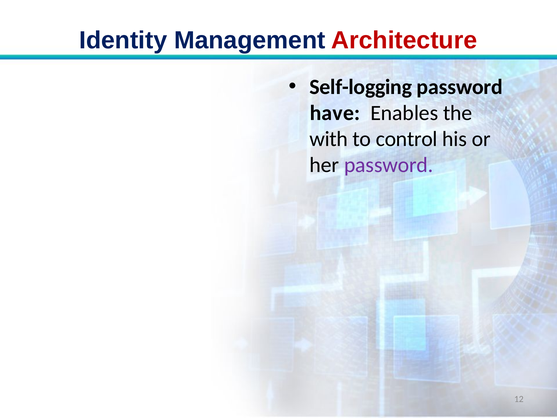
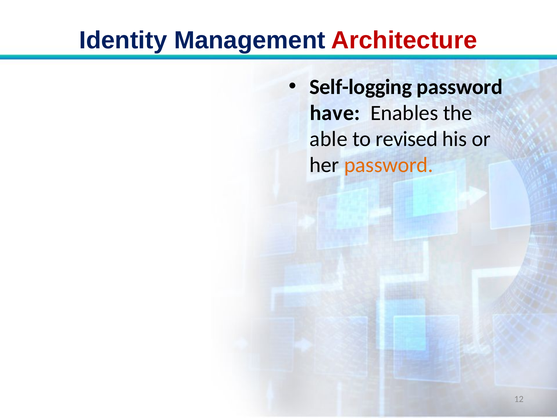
with: with -> able (328, 139)
control: control -> revised (407, 139)
password colour: purple -> orange (389, 165)
